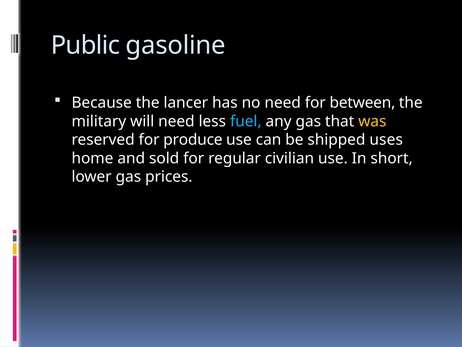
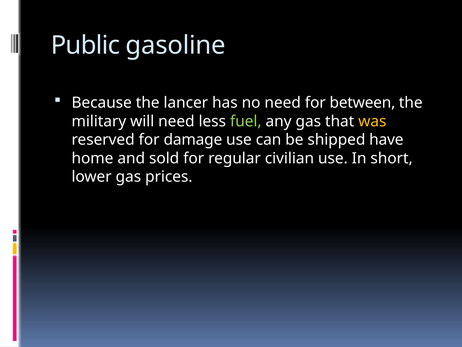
fuel colour: light blue -> light green (246, 121)
produce: produce -> damage (193, 140)
uses: uses -> have (386, 140)
